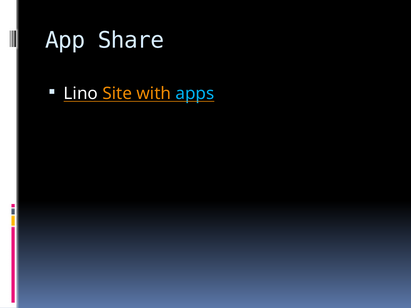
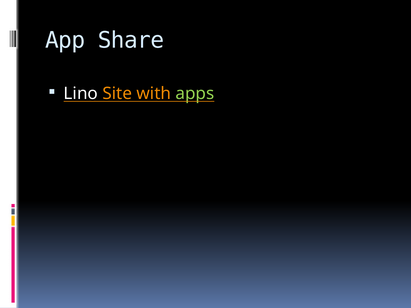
apps colour: light blue -> light green (195, 94)
